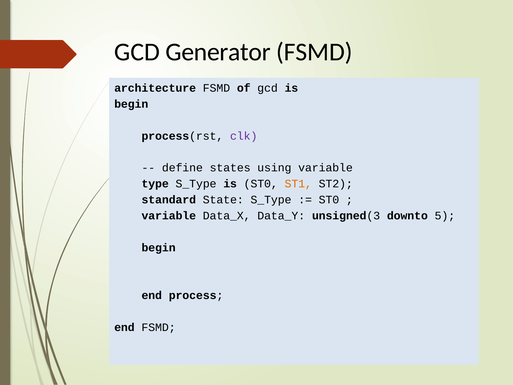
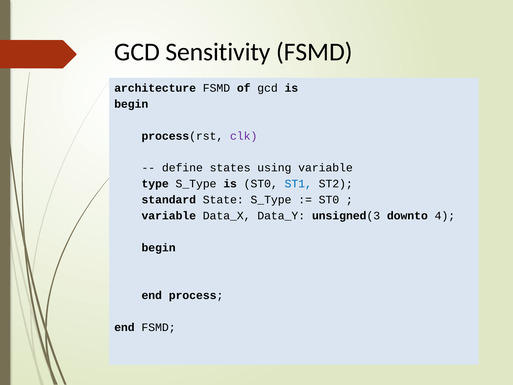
Generator: Generator -> Sensitivity (218, 52)
ST1 colour: orange -> blue (298, 184)
5: 5 -> 4 (445, 216)
